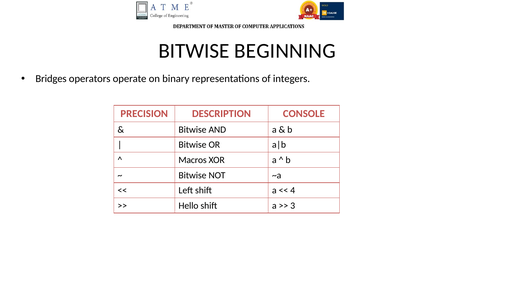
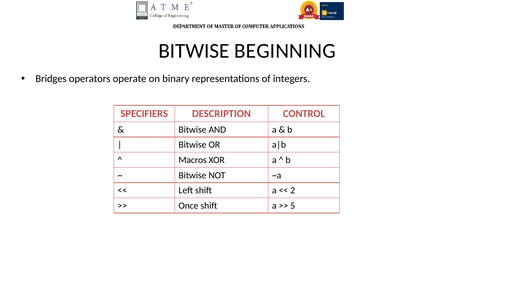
PRECISION: PRECISION -> SPECIFIERS (144, 114)
CONSOLE: CONSOLE -> CONTROL (304, 114)
4: 4 -> 2 (293, 191)
Hello: Hello -> Once (188, 206)
3: 3 -> 5 (293, 206)
